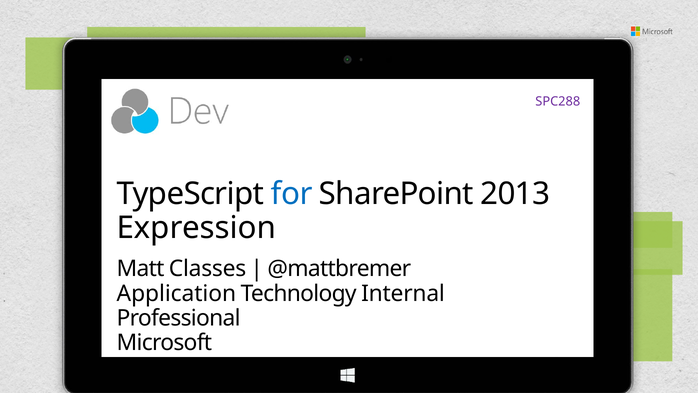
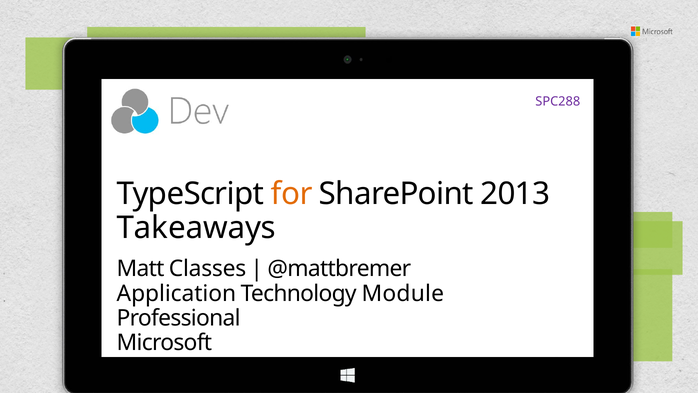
for colour: blue -> orange (292, 194)
Expression: Expression -> Takeaways (196, 228)
Internal: Internal -> Module (403, 293)
